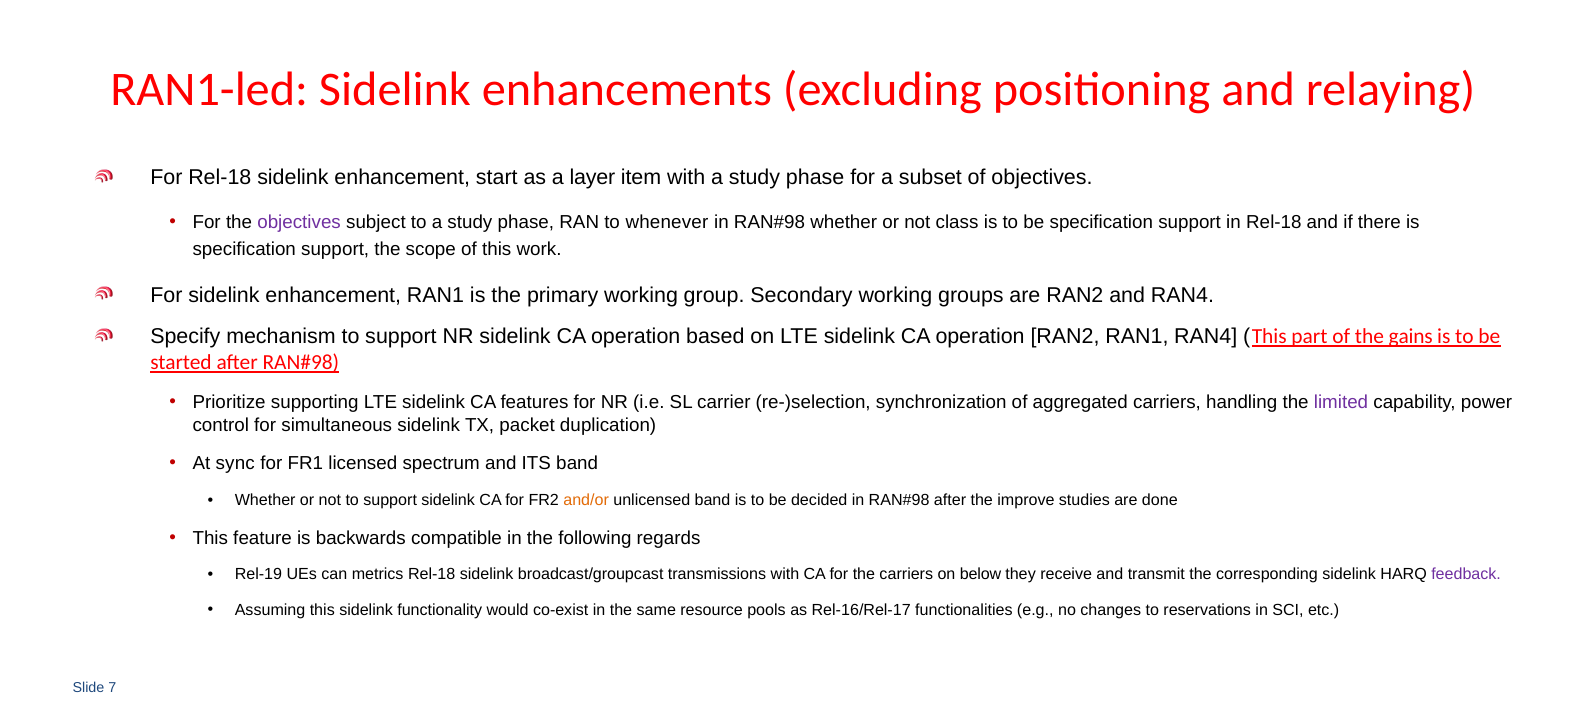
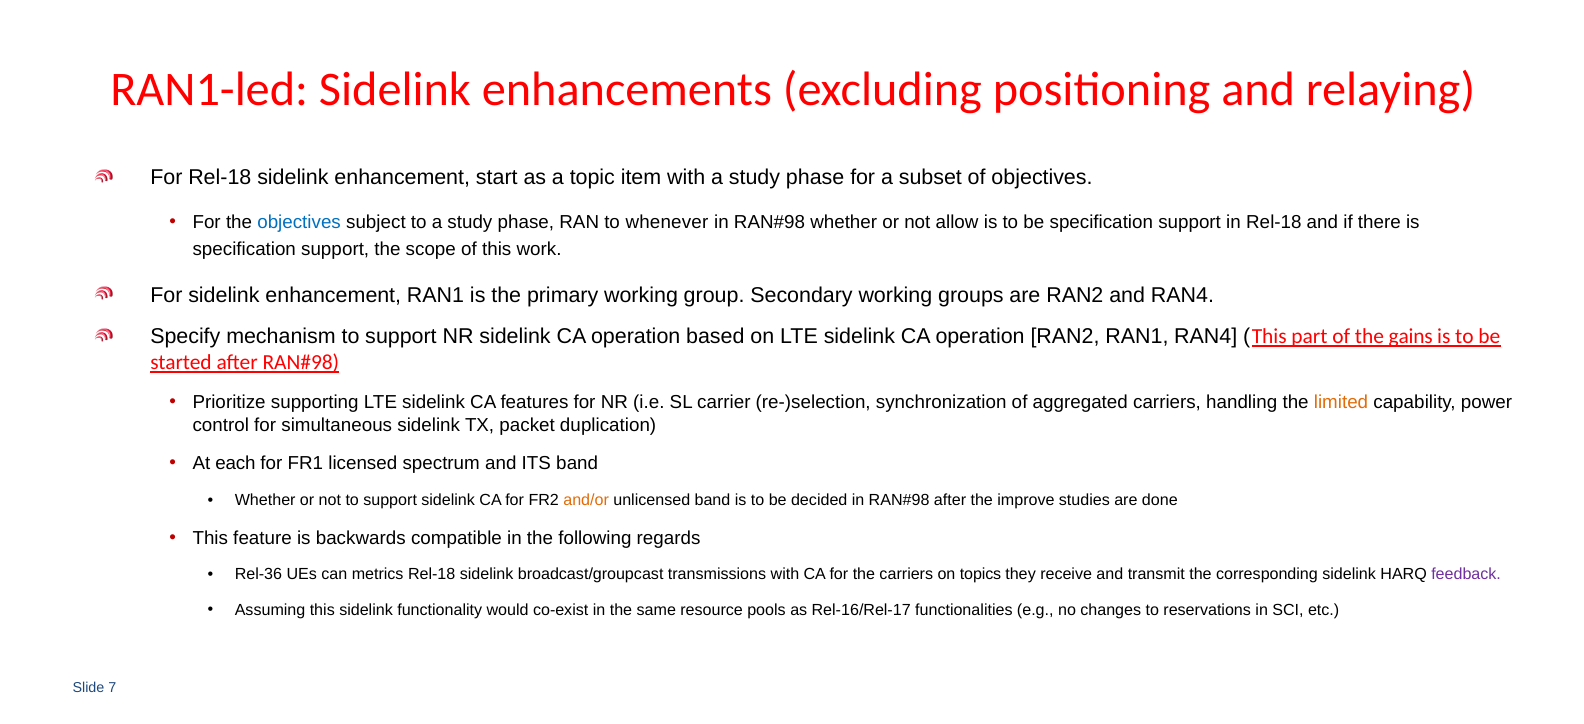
layer: layer -> topic (592, 178)
objectives colour: purple -> blue (299, 222)
class: class -> allow (957, 222)
limited colour: purple -> orange (1341, 403)
sync: sync -> each (235, 464)
Rel-19: Rel-19 -> Rel-36 (258, 575)
below: below -> topics (981, 575)
